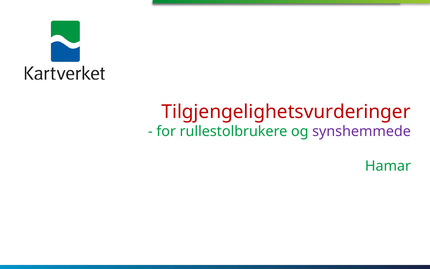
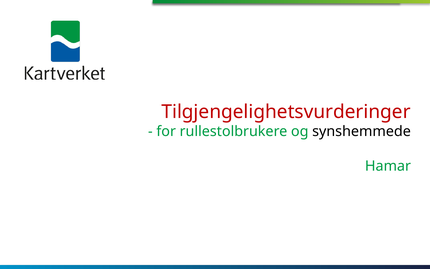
synshemmede colour: purple -> black (362, 131)
